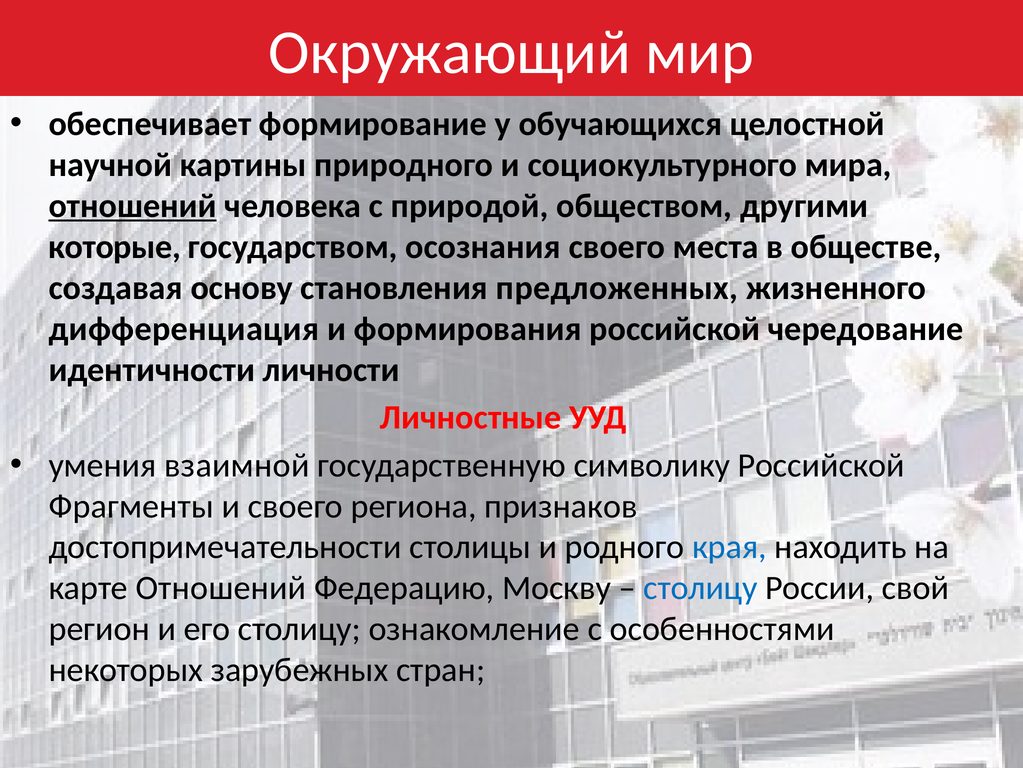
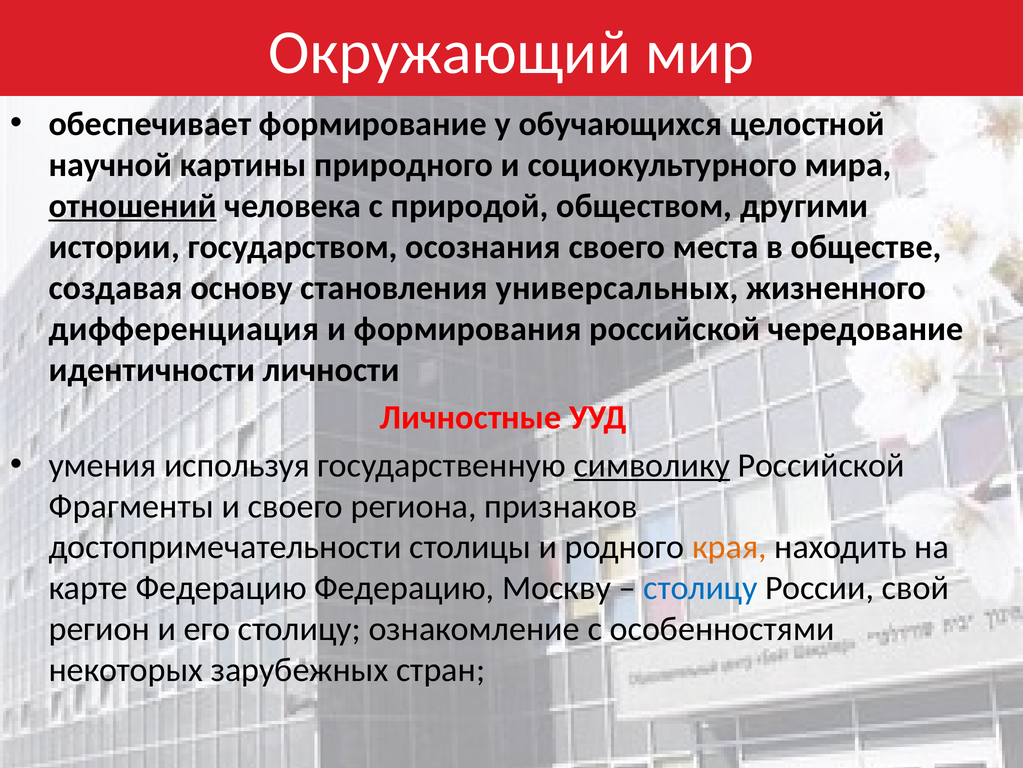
которые: которые -> истории (114, 247)
предложенных: предложенных -> универсальных (617, 288)
взаимной: взаимной -> используя (237, 465)
символику underline: none -> present (652, 465)
края colour: blue -> orange (729, 547)
карте Отношений: Отношений -> Федерацию (221, 588)
